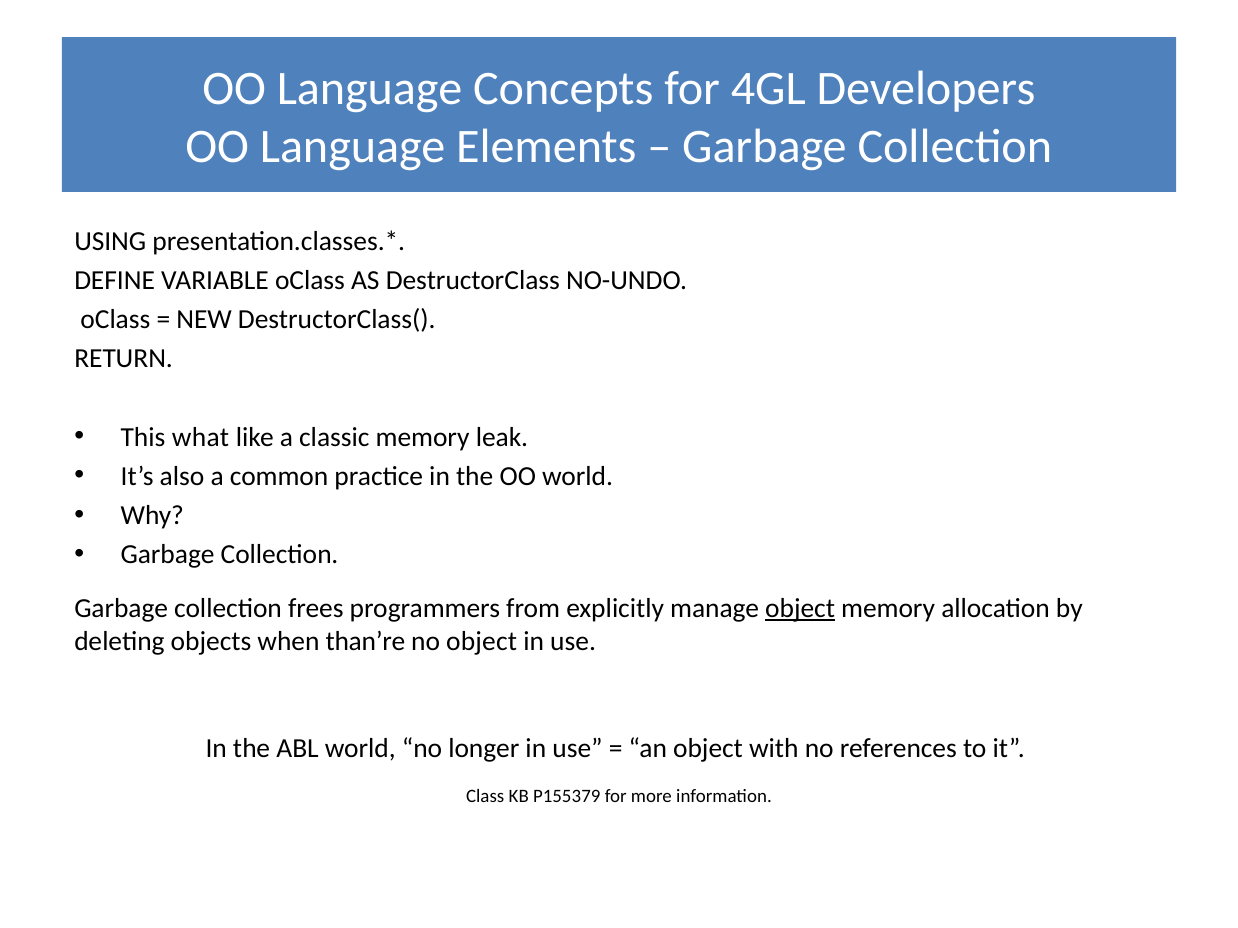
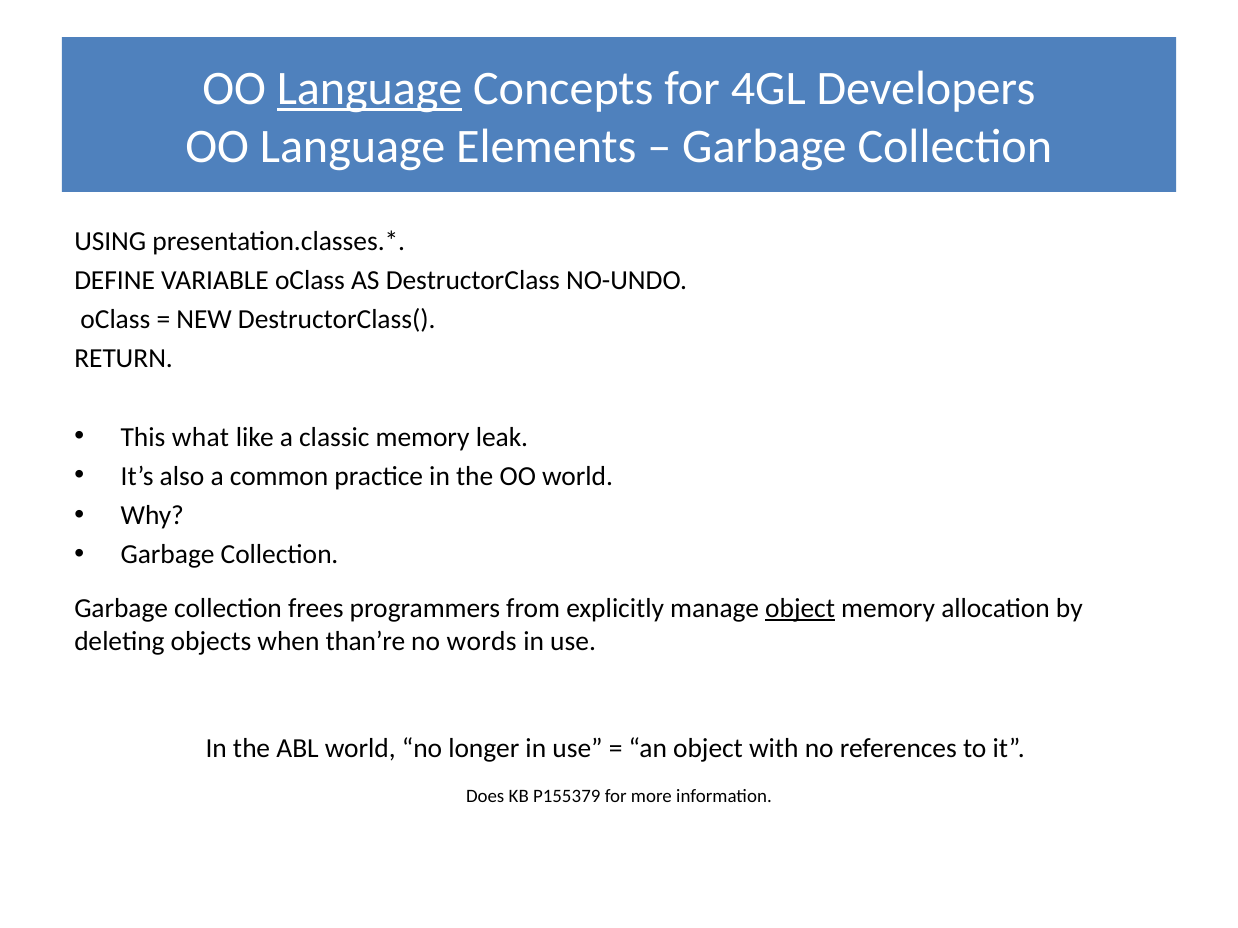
Language underline: none -> present (370, 89)
no object: object -> words (482, 641)
Class: Class -> Does (485, 796)
